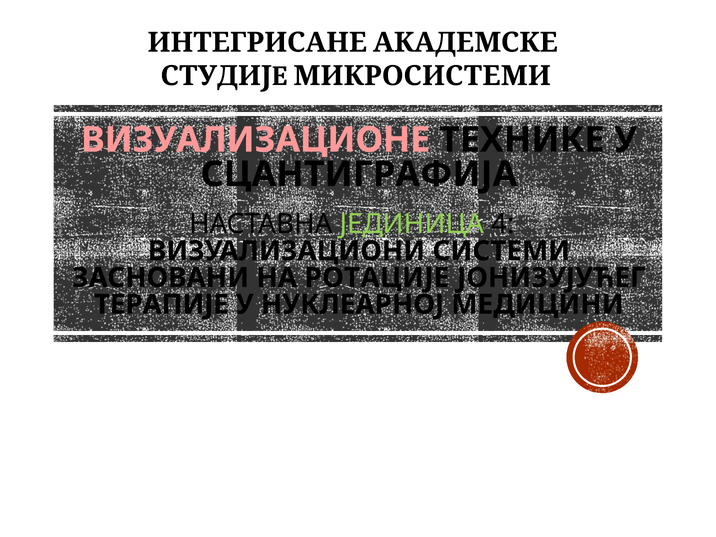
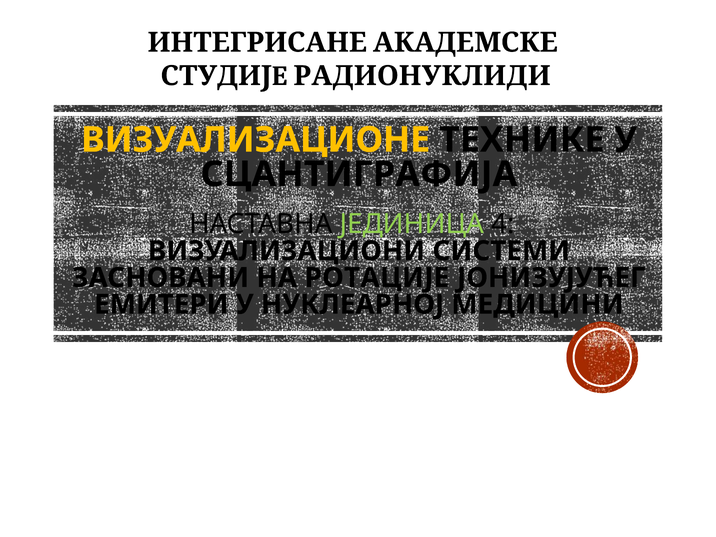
МИКРОСИСТЕМИ: МИКРОСИСТЕМИ -> РАДИОНУКЛИДИ (422, 76)
ВИЗУАЛИЗАЦИОНЕ colour: pink -> yellow (256, 140)
ТЕРАПИЈЕ: ТЕРАПИЈЕ -> ЕМИТЕРИ (161, 305)
